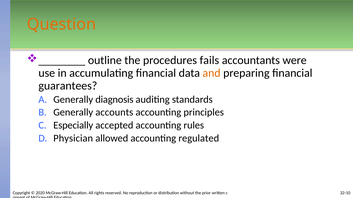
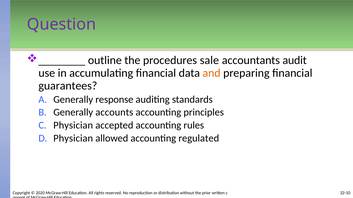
Question colour: orange -> purple (62, 24)
fails: fails -> sale (209, 60)
were: were -> audit (295, 60)
diagnosis: diagnosis -> response (114, 100)
Especially: Especially -> Physician (73, 126)
